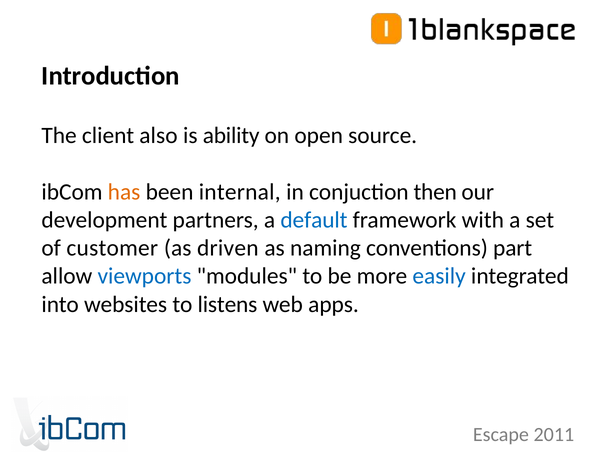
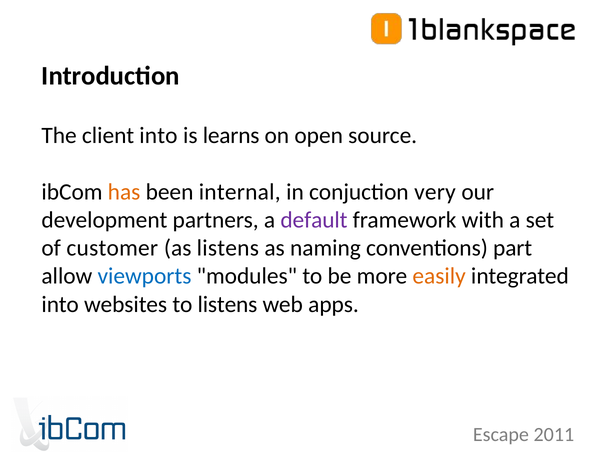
client also: also -> into (158, 135)
ability: ability -> learns (231, 135)
then: then -> very (435, 192)
default colour: blue -> purple (314, 220)
as driven: driven -> listens (228, 248)
easily colour: blue -> orange (439, 276)
